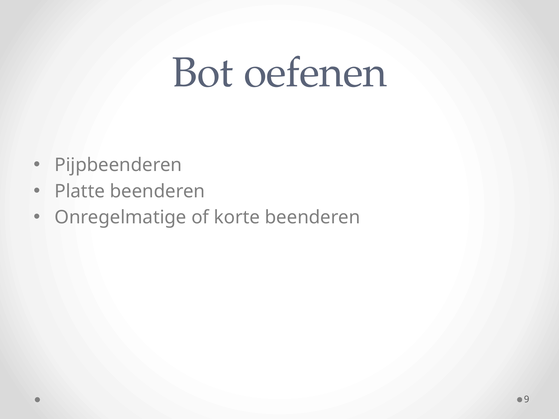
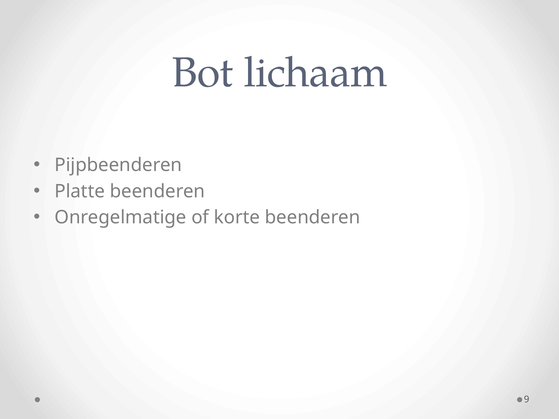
oefenen: oefenen -> lichaam (316, 73)
